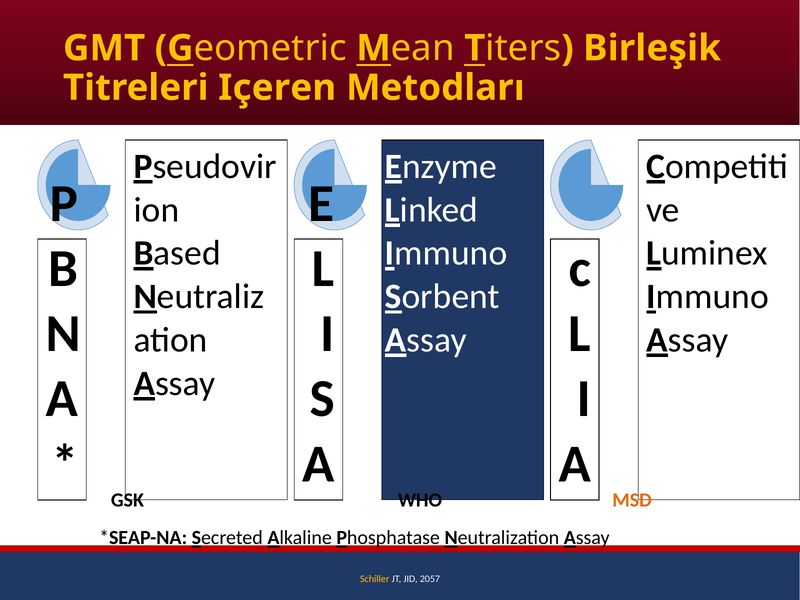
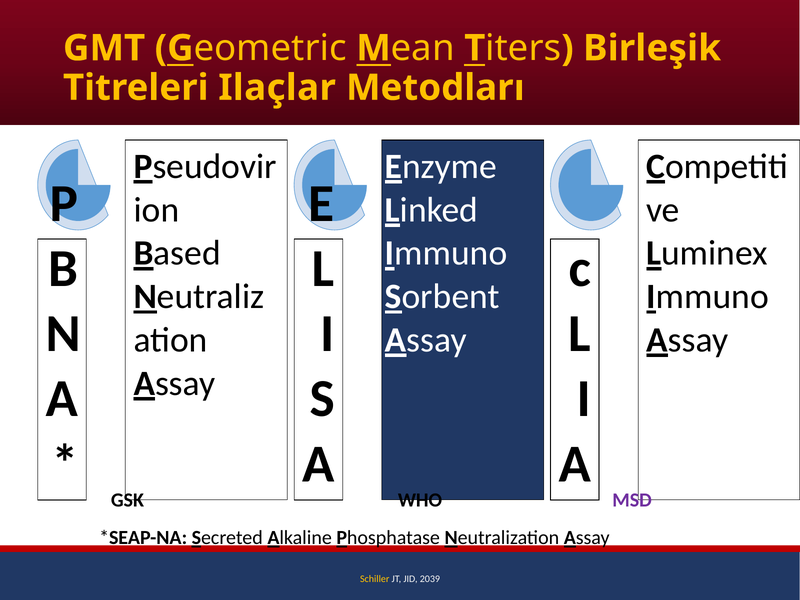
Içeren: Içeren -> Ilaçlar (277, 88)
MSD colour: orange -> purple (632, 500)
2057: 2057 -> 2039 (430, 579)
